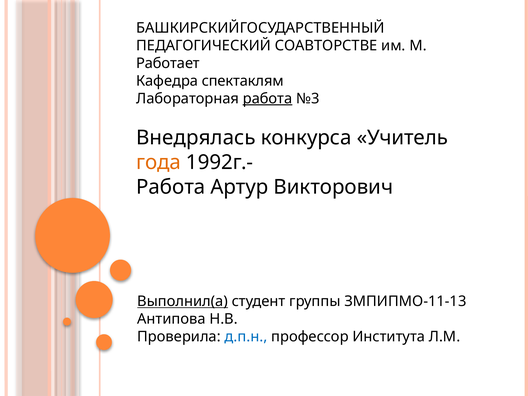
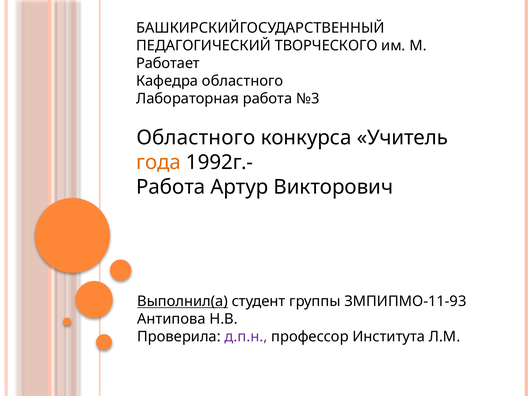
СОАВТОРСТВЕ: СОАВТОРСТВЕ -> ТВОРЧЕСКОГО (326, 46)
Кафедра спектаклям: спектаклям -> областного (243, 81)
работа underline: present -> none (268, 99)
Внедрялась: Внедрялась -> Областного (196, 138)
ЗМПИПМО-11-13: ЗМПИПМО-11-13 -> ЗМПИПМО-11-93 (405, 301)
д.п.н colour: blue -> purple (246, 337)
